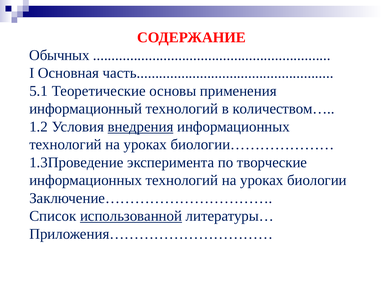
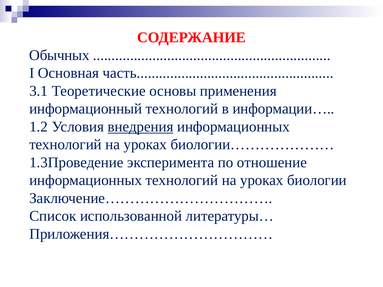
5.1: 5.1 -> 3.1 (39, 91)
количеством…: количеством… -> информации… (284, 109)
творческие: творческие -> отношение (272, 163)
использованной underline: present -> none (131, 216)
